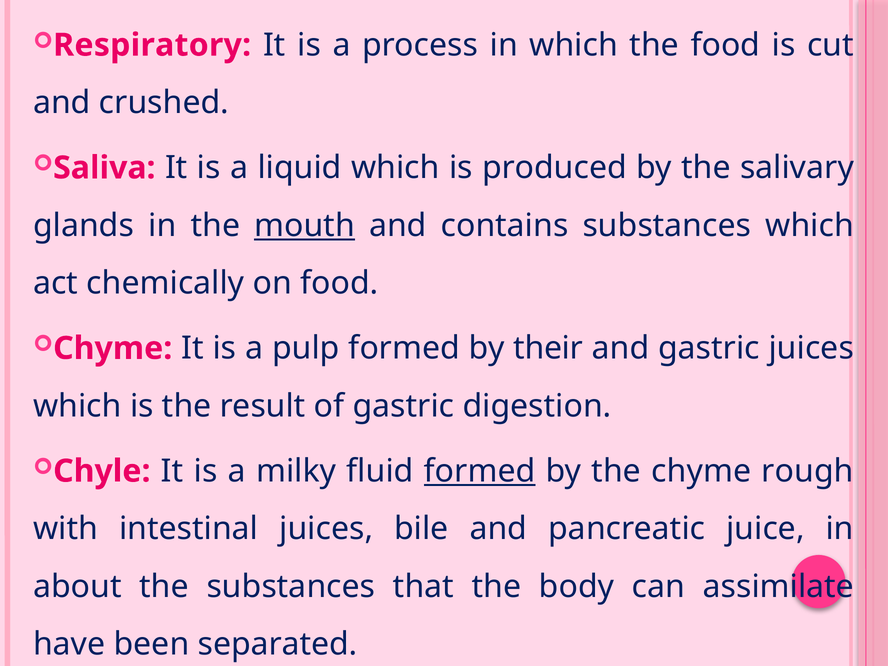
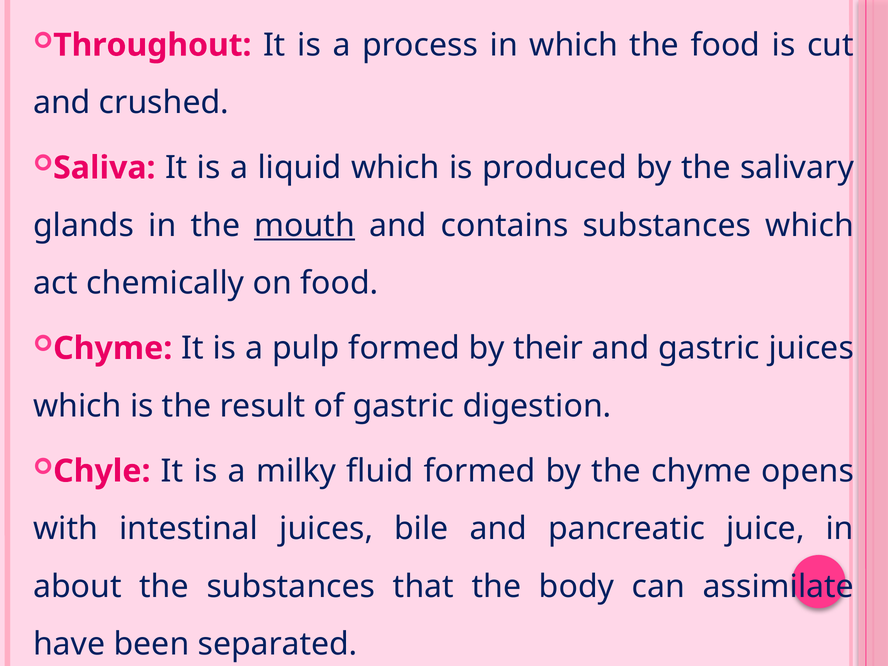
Respiratory: Respiratory -> Throughout (152, 45)
formed underline: present -> none (480, 471)
rough: rough -> opens (808, 471)
